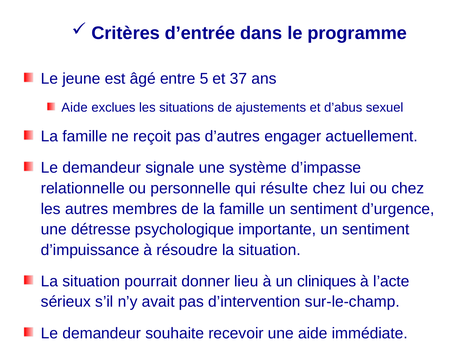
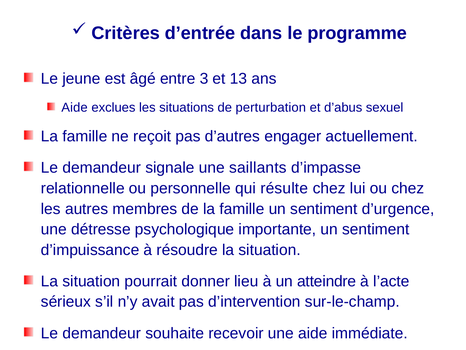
5: 5 -> 3 (204, 79)
37: 37 -> 13 (239, 79)
ajustements: ajustements -> perturbation (271, 108)
système: système -> saillants (258, 168)
cliniques: cliniques -> atteindre (327, 281)
